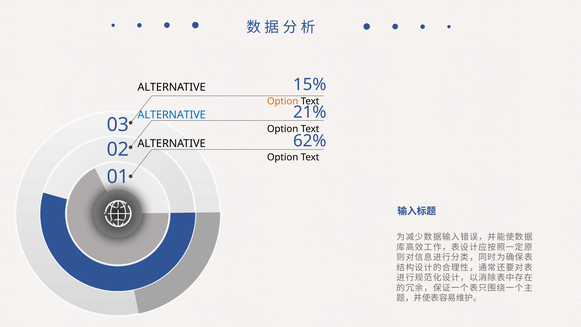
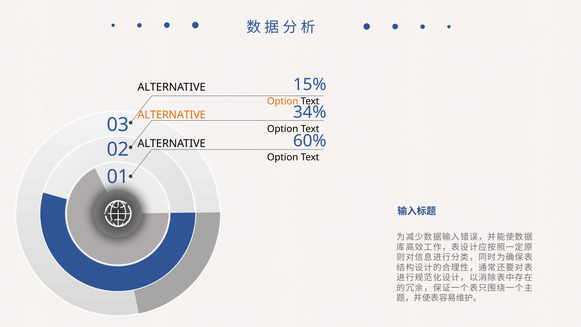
21%: 21% -> 34% (310, 112)
ALTERNATIVE colour: blue -> orange (172, 115)
62%: 62% -> 60% (310, 141)
